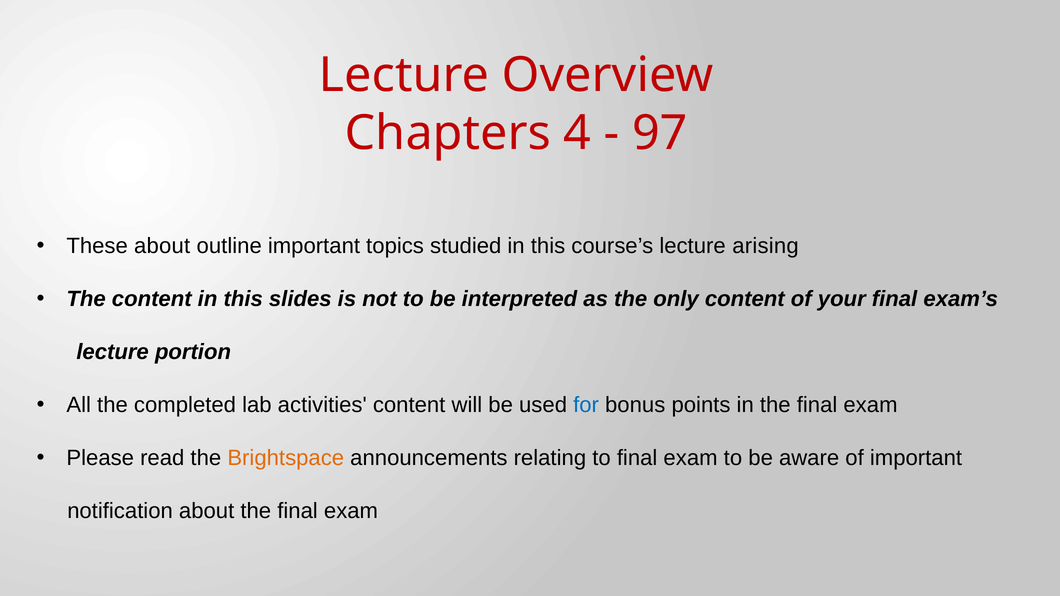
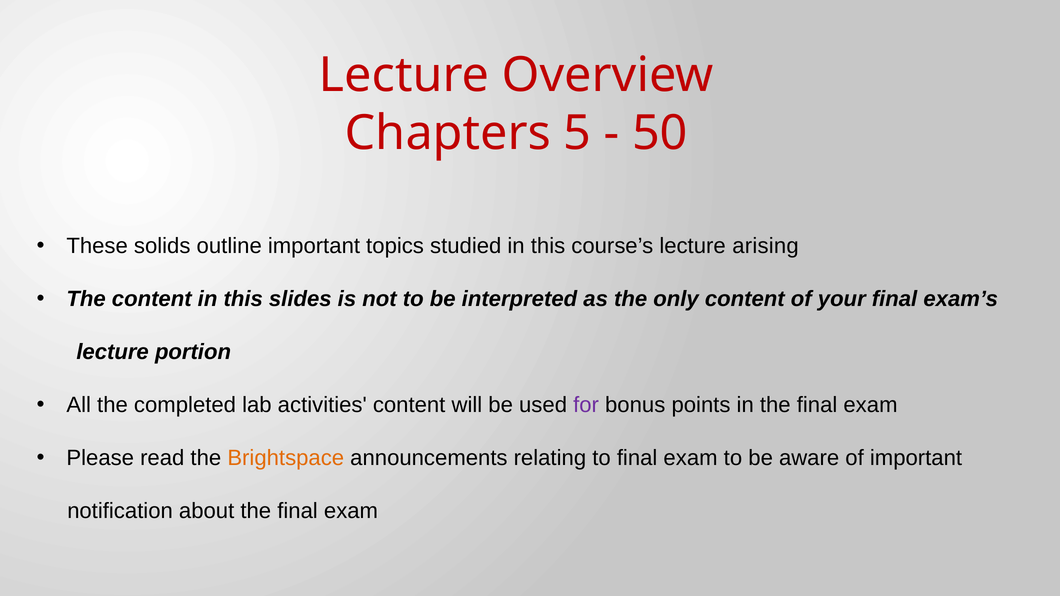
4: 4 -> 5 (577, 133)
97: 97 -> 50 (660, 133)
These about: about -> solids (162, 246)
for colour: blue -> purple (586, 405)
